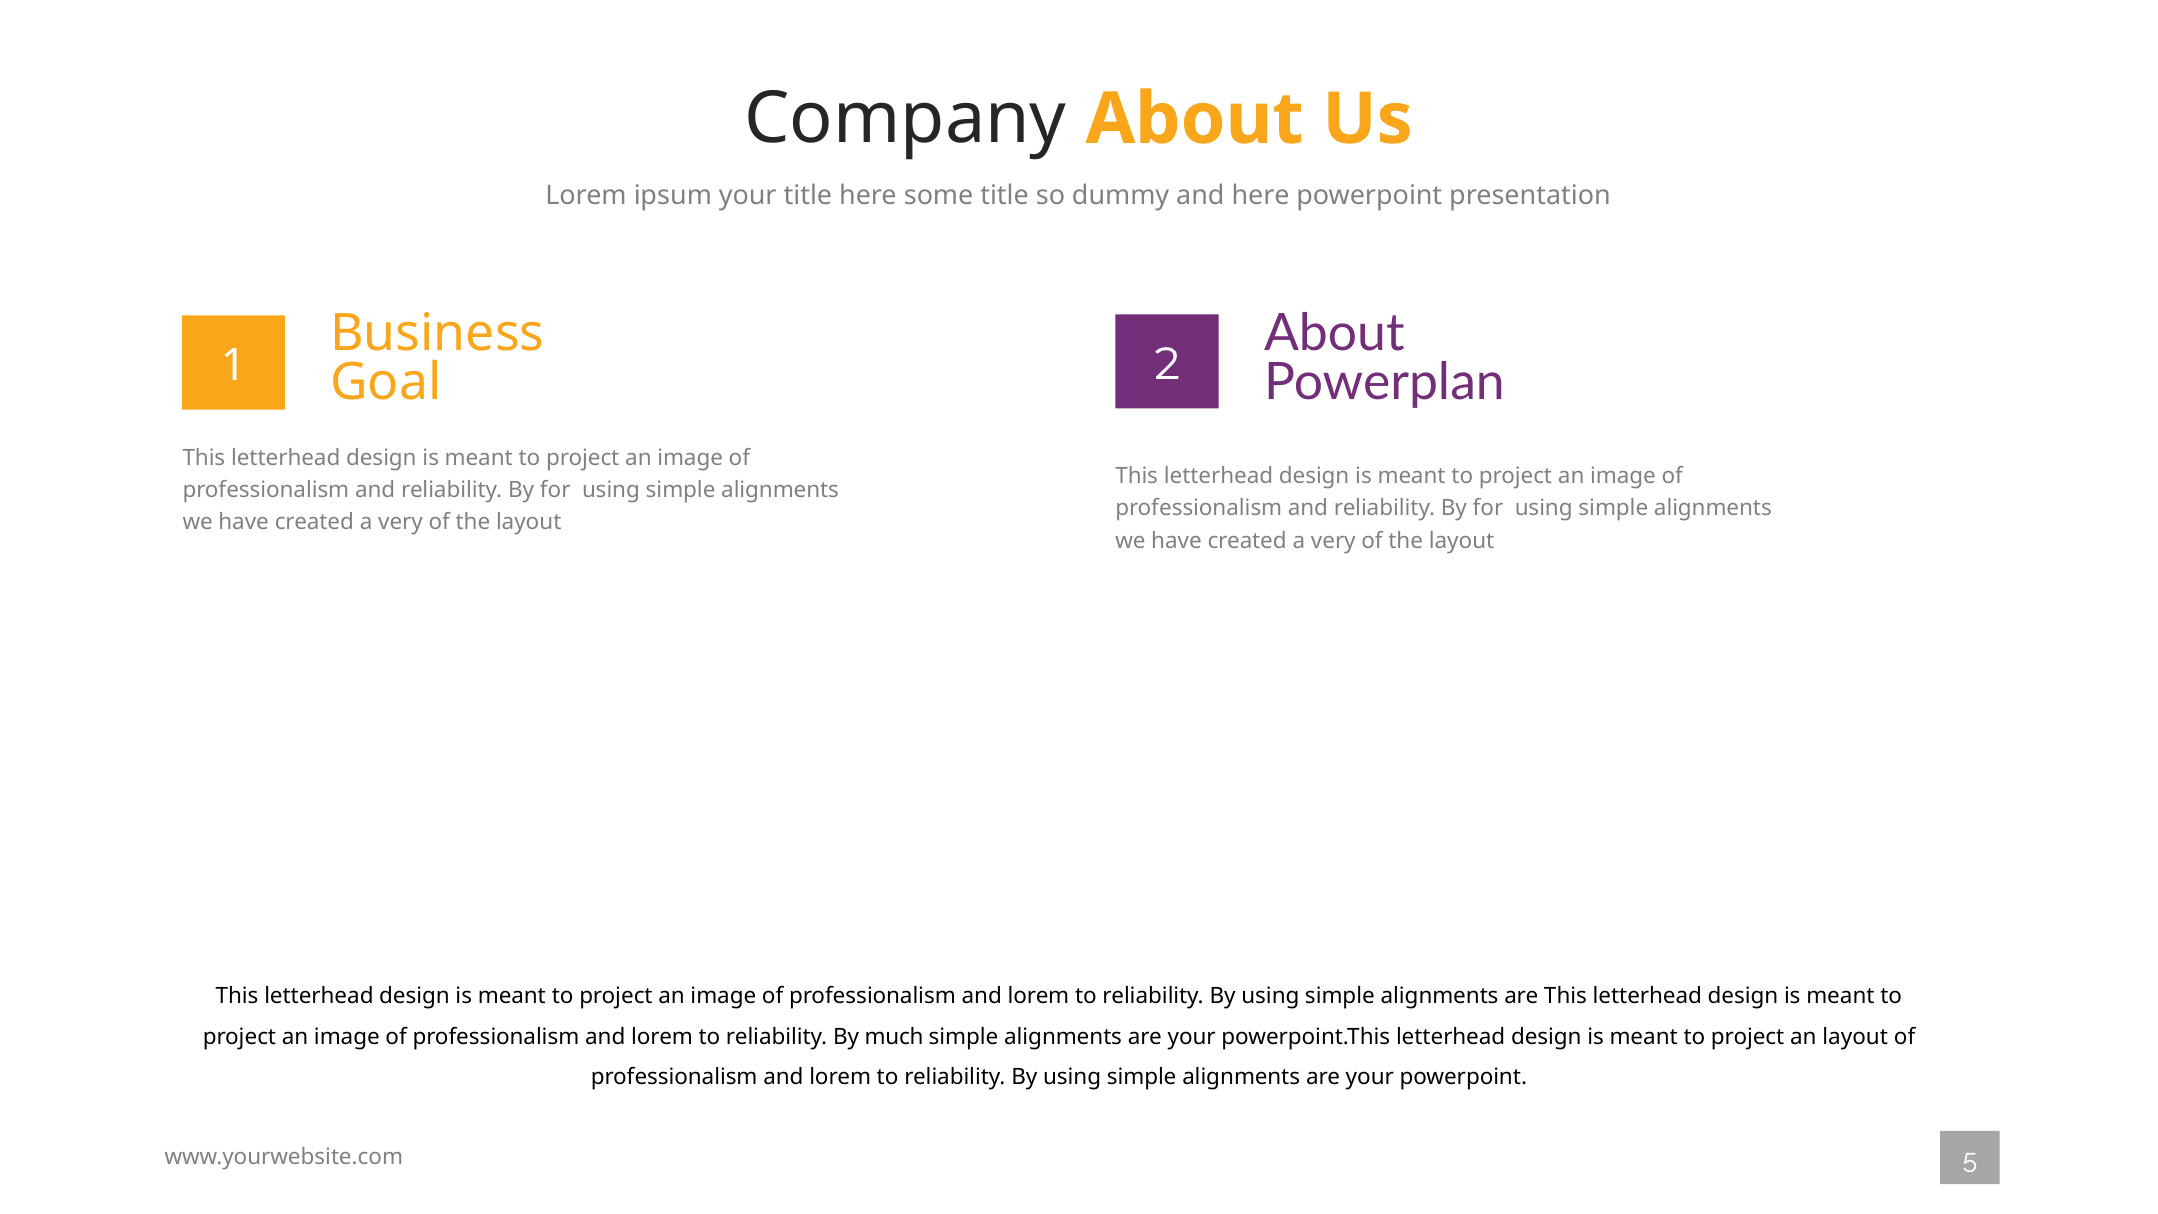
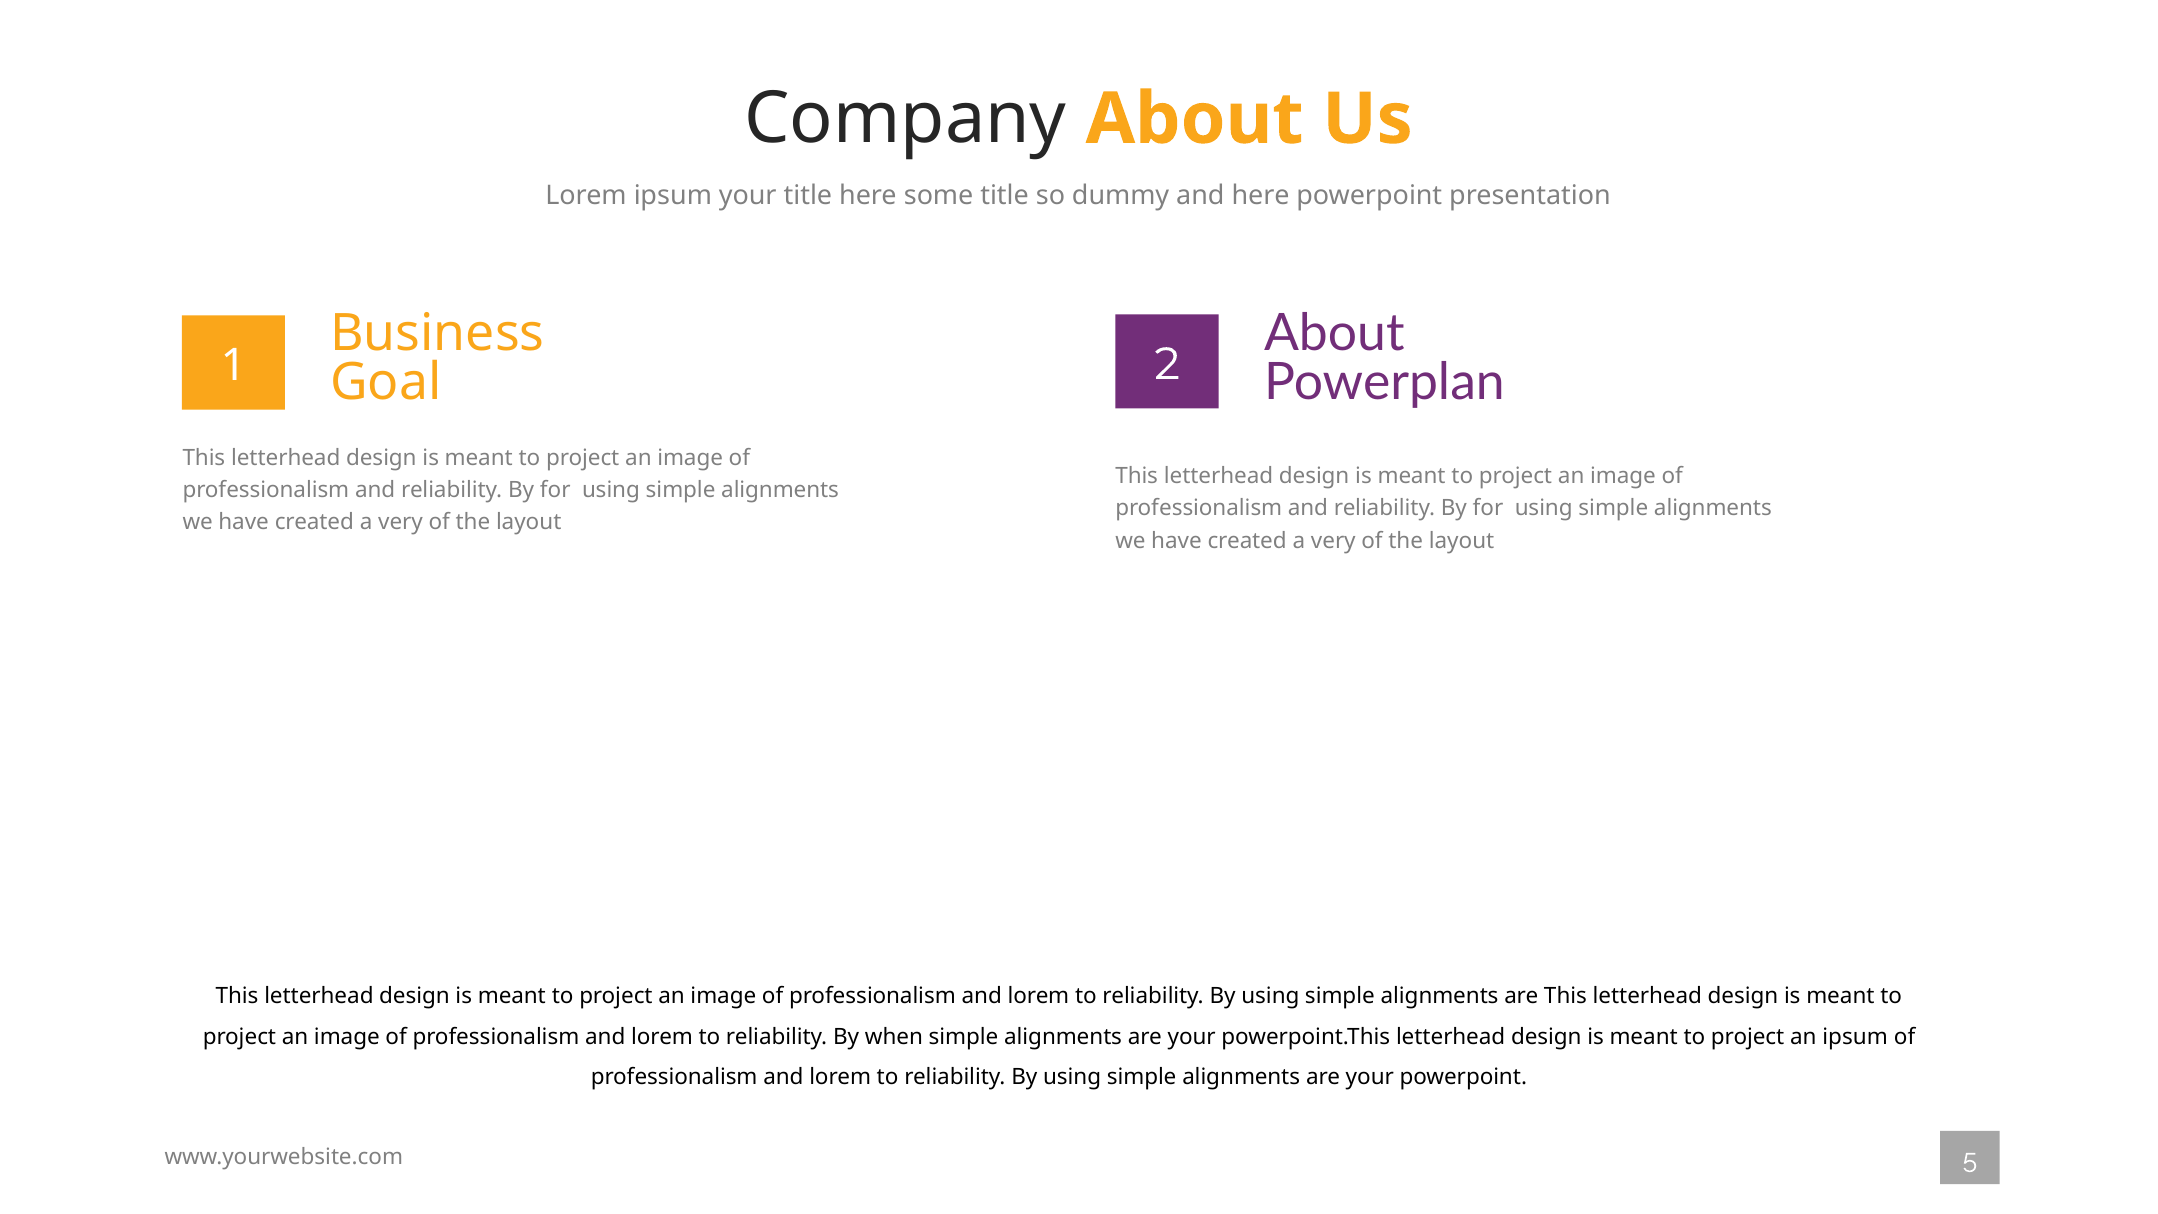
much: much -> when (894, 1037)
an layout: layout -> ipsum (1855, 1037)
